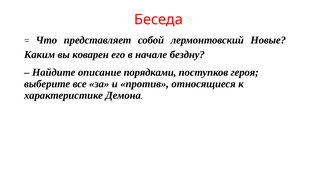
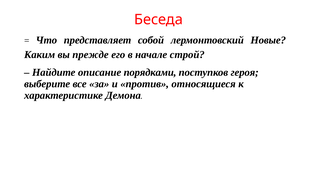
коварен: коварен -> прежде (91, 55)
бездну: бездну -> строй (187, 55)
